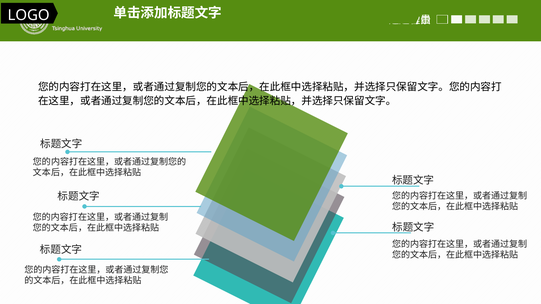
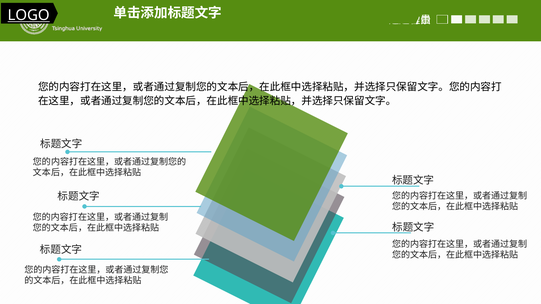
LOGO underline: none -> present (29, 15)
